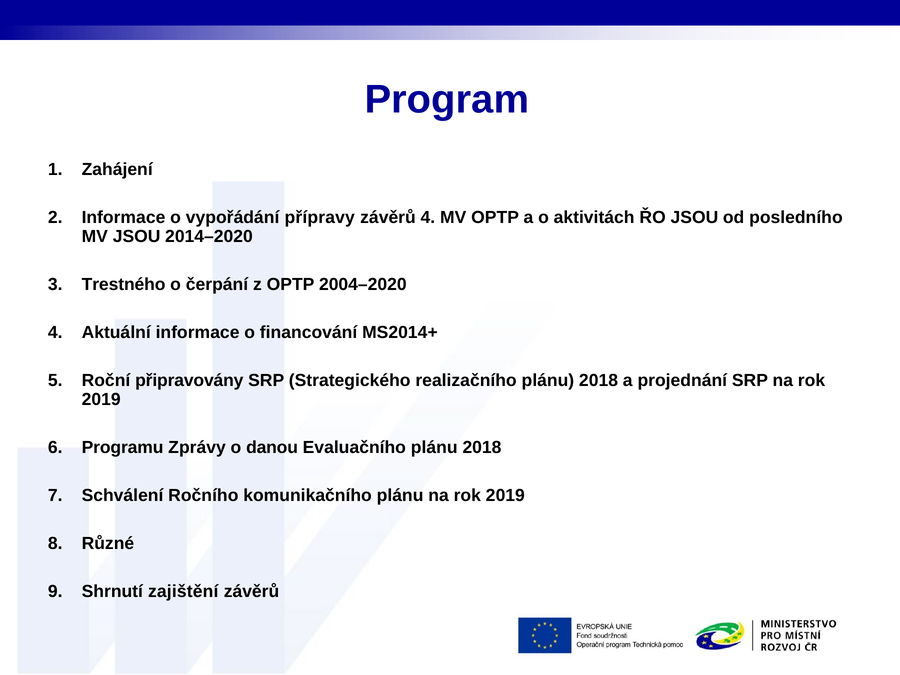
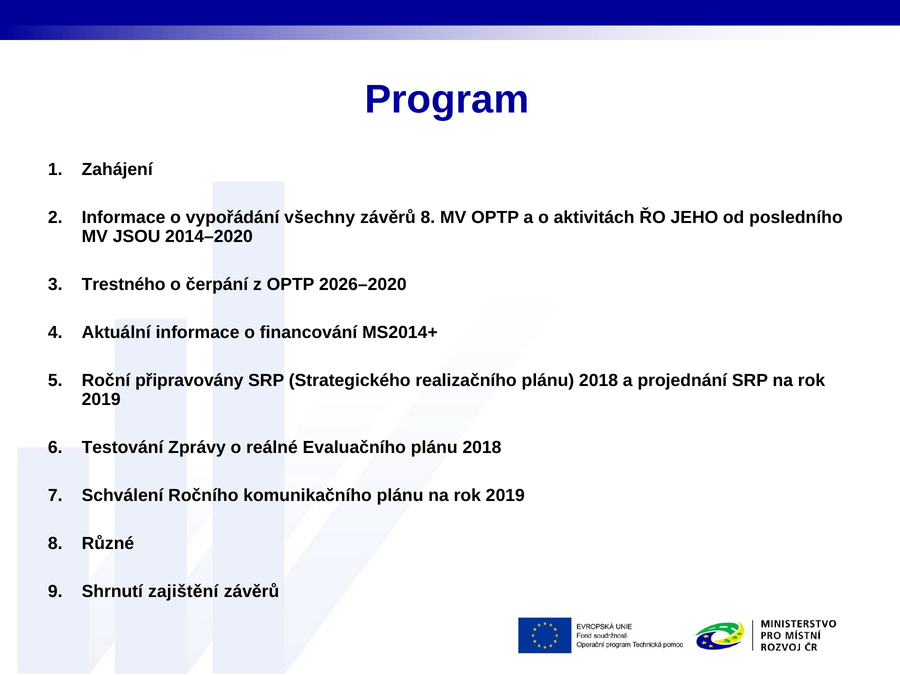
přípravy: přípravy -> všechny (320, 217)
závěrů 4: 4 -> 8 (428, 217)
ŘO JSOU: JSOU -> JEHO (694, 217)
2004–2020: 2004–2020 -> 2026–2020 (363, 284)
Programu: Programu -> Testování (123, 447)
danou: danou -> reálné (272, 447)
